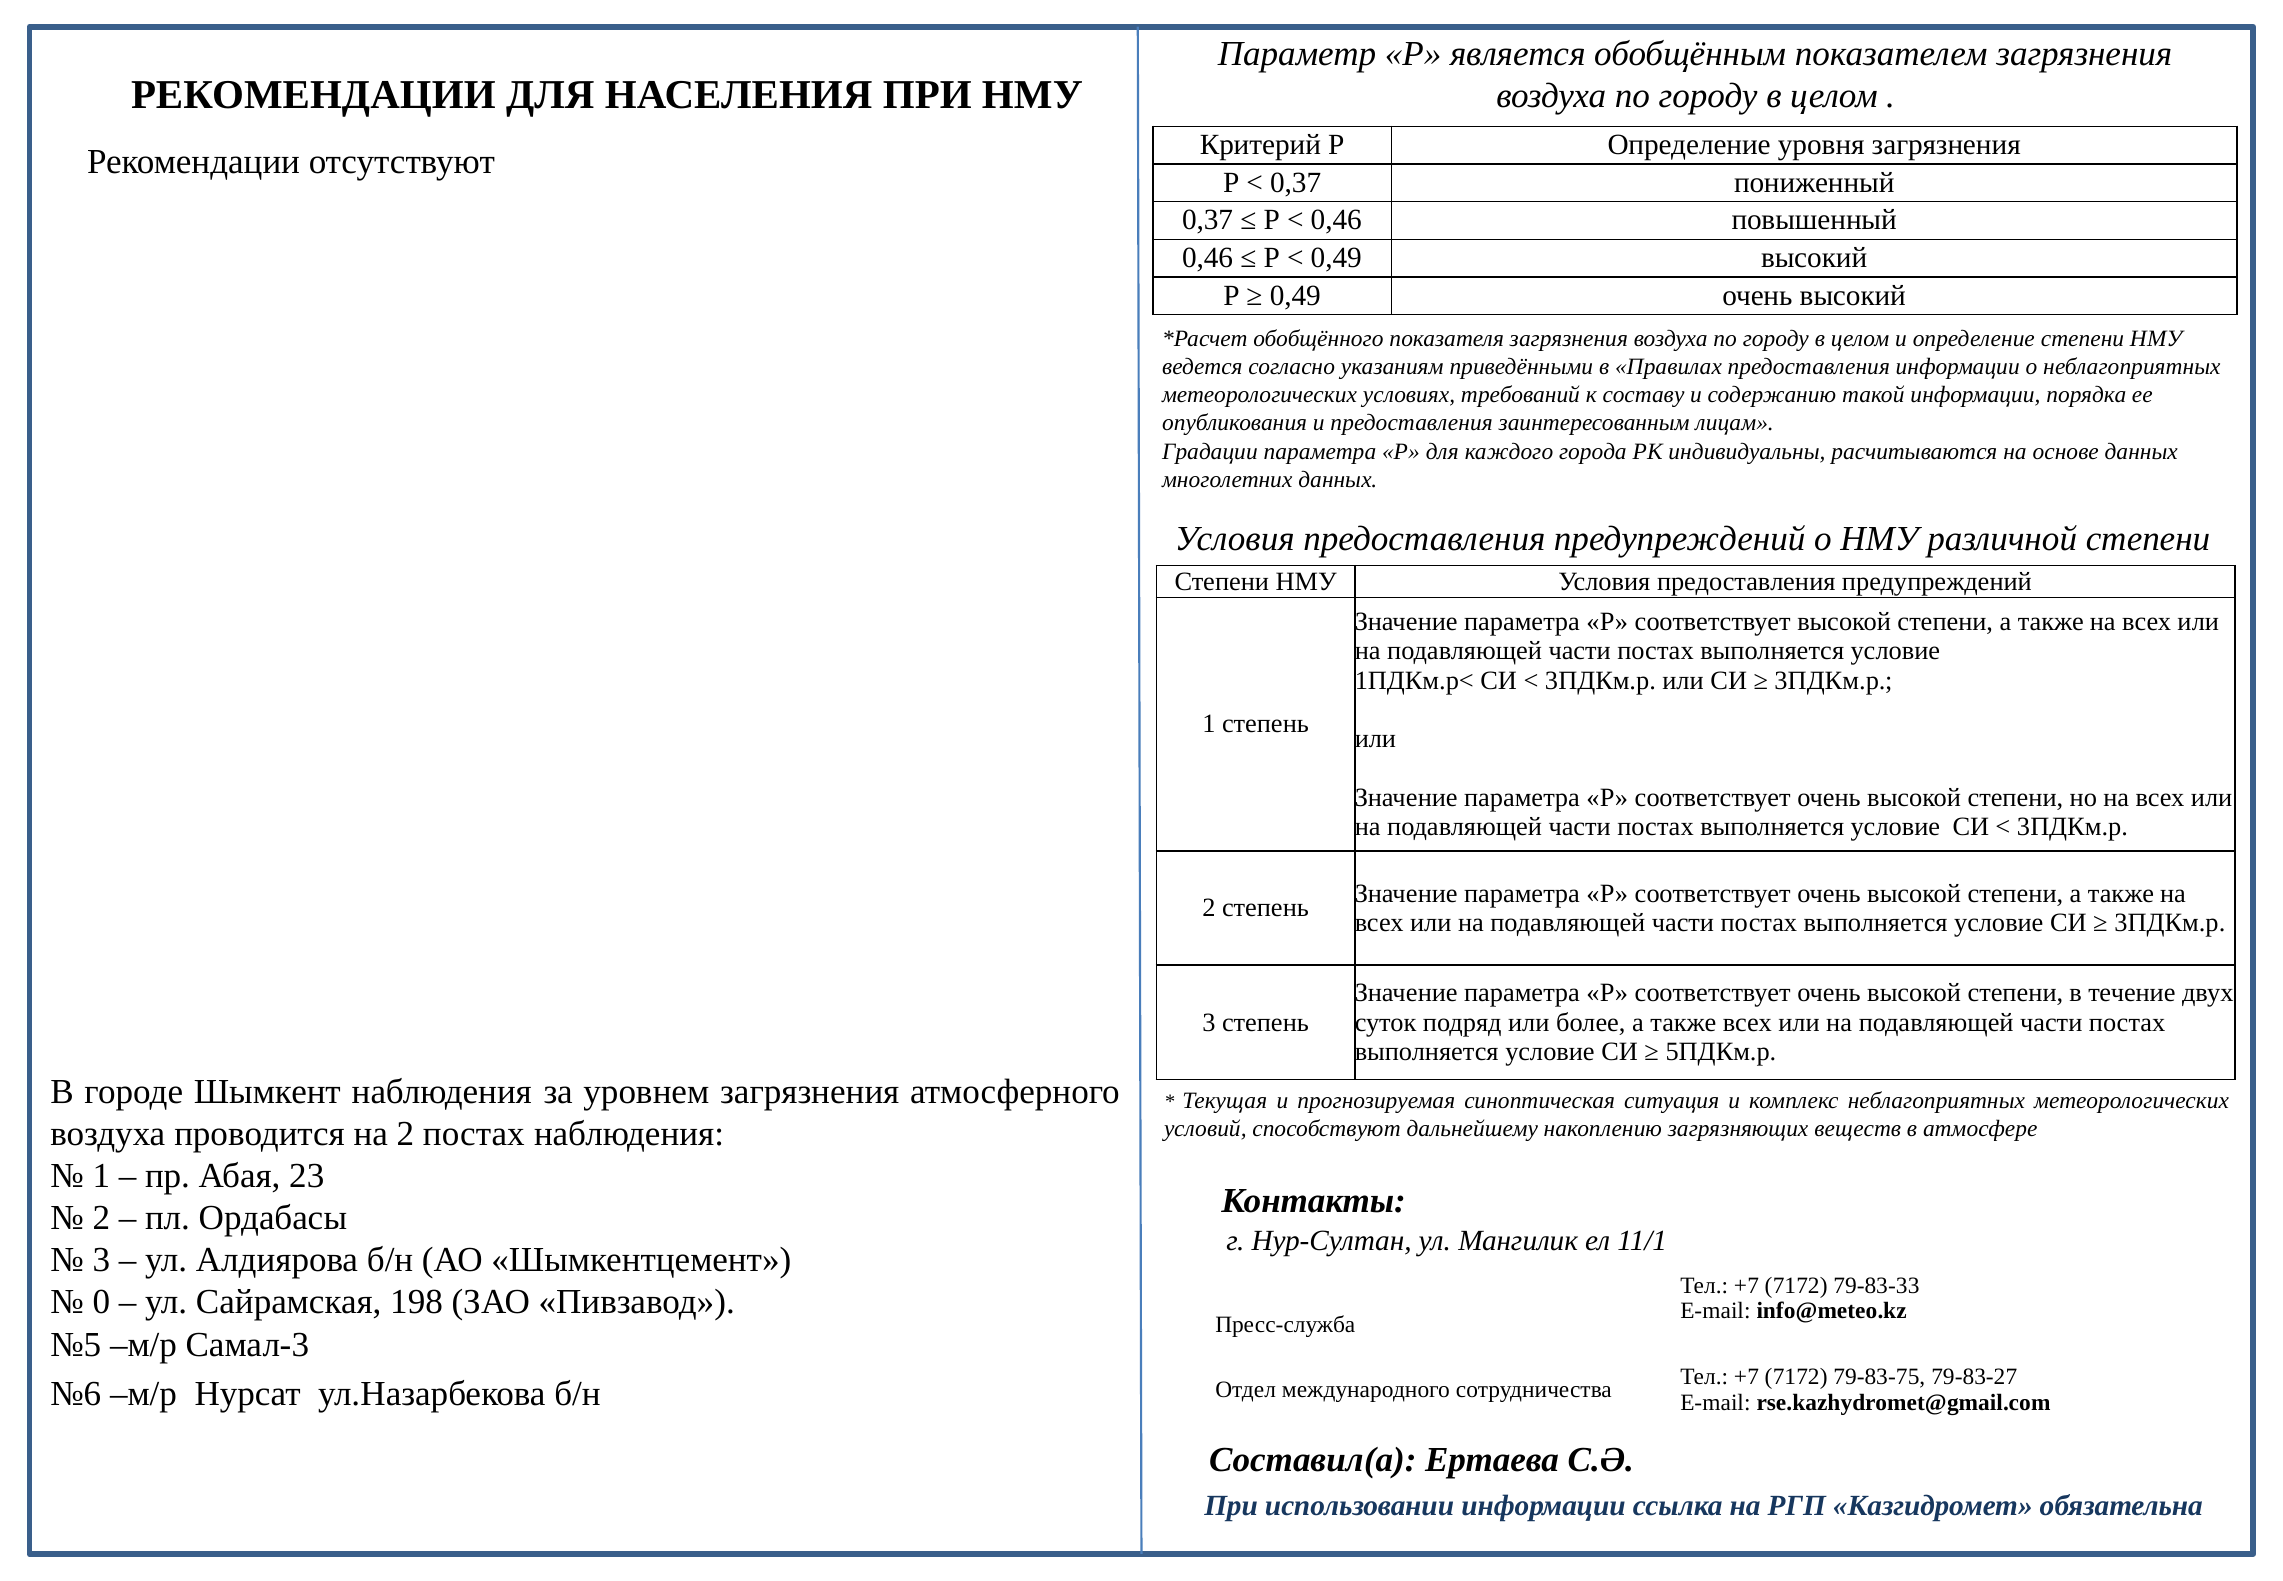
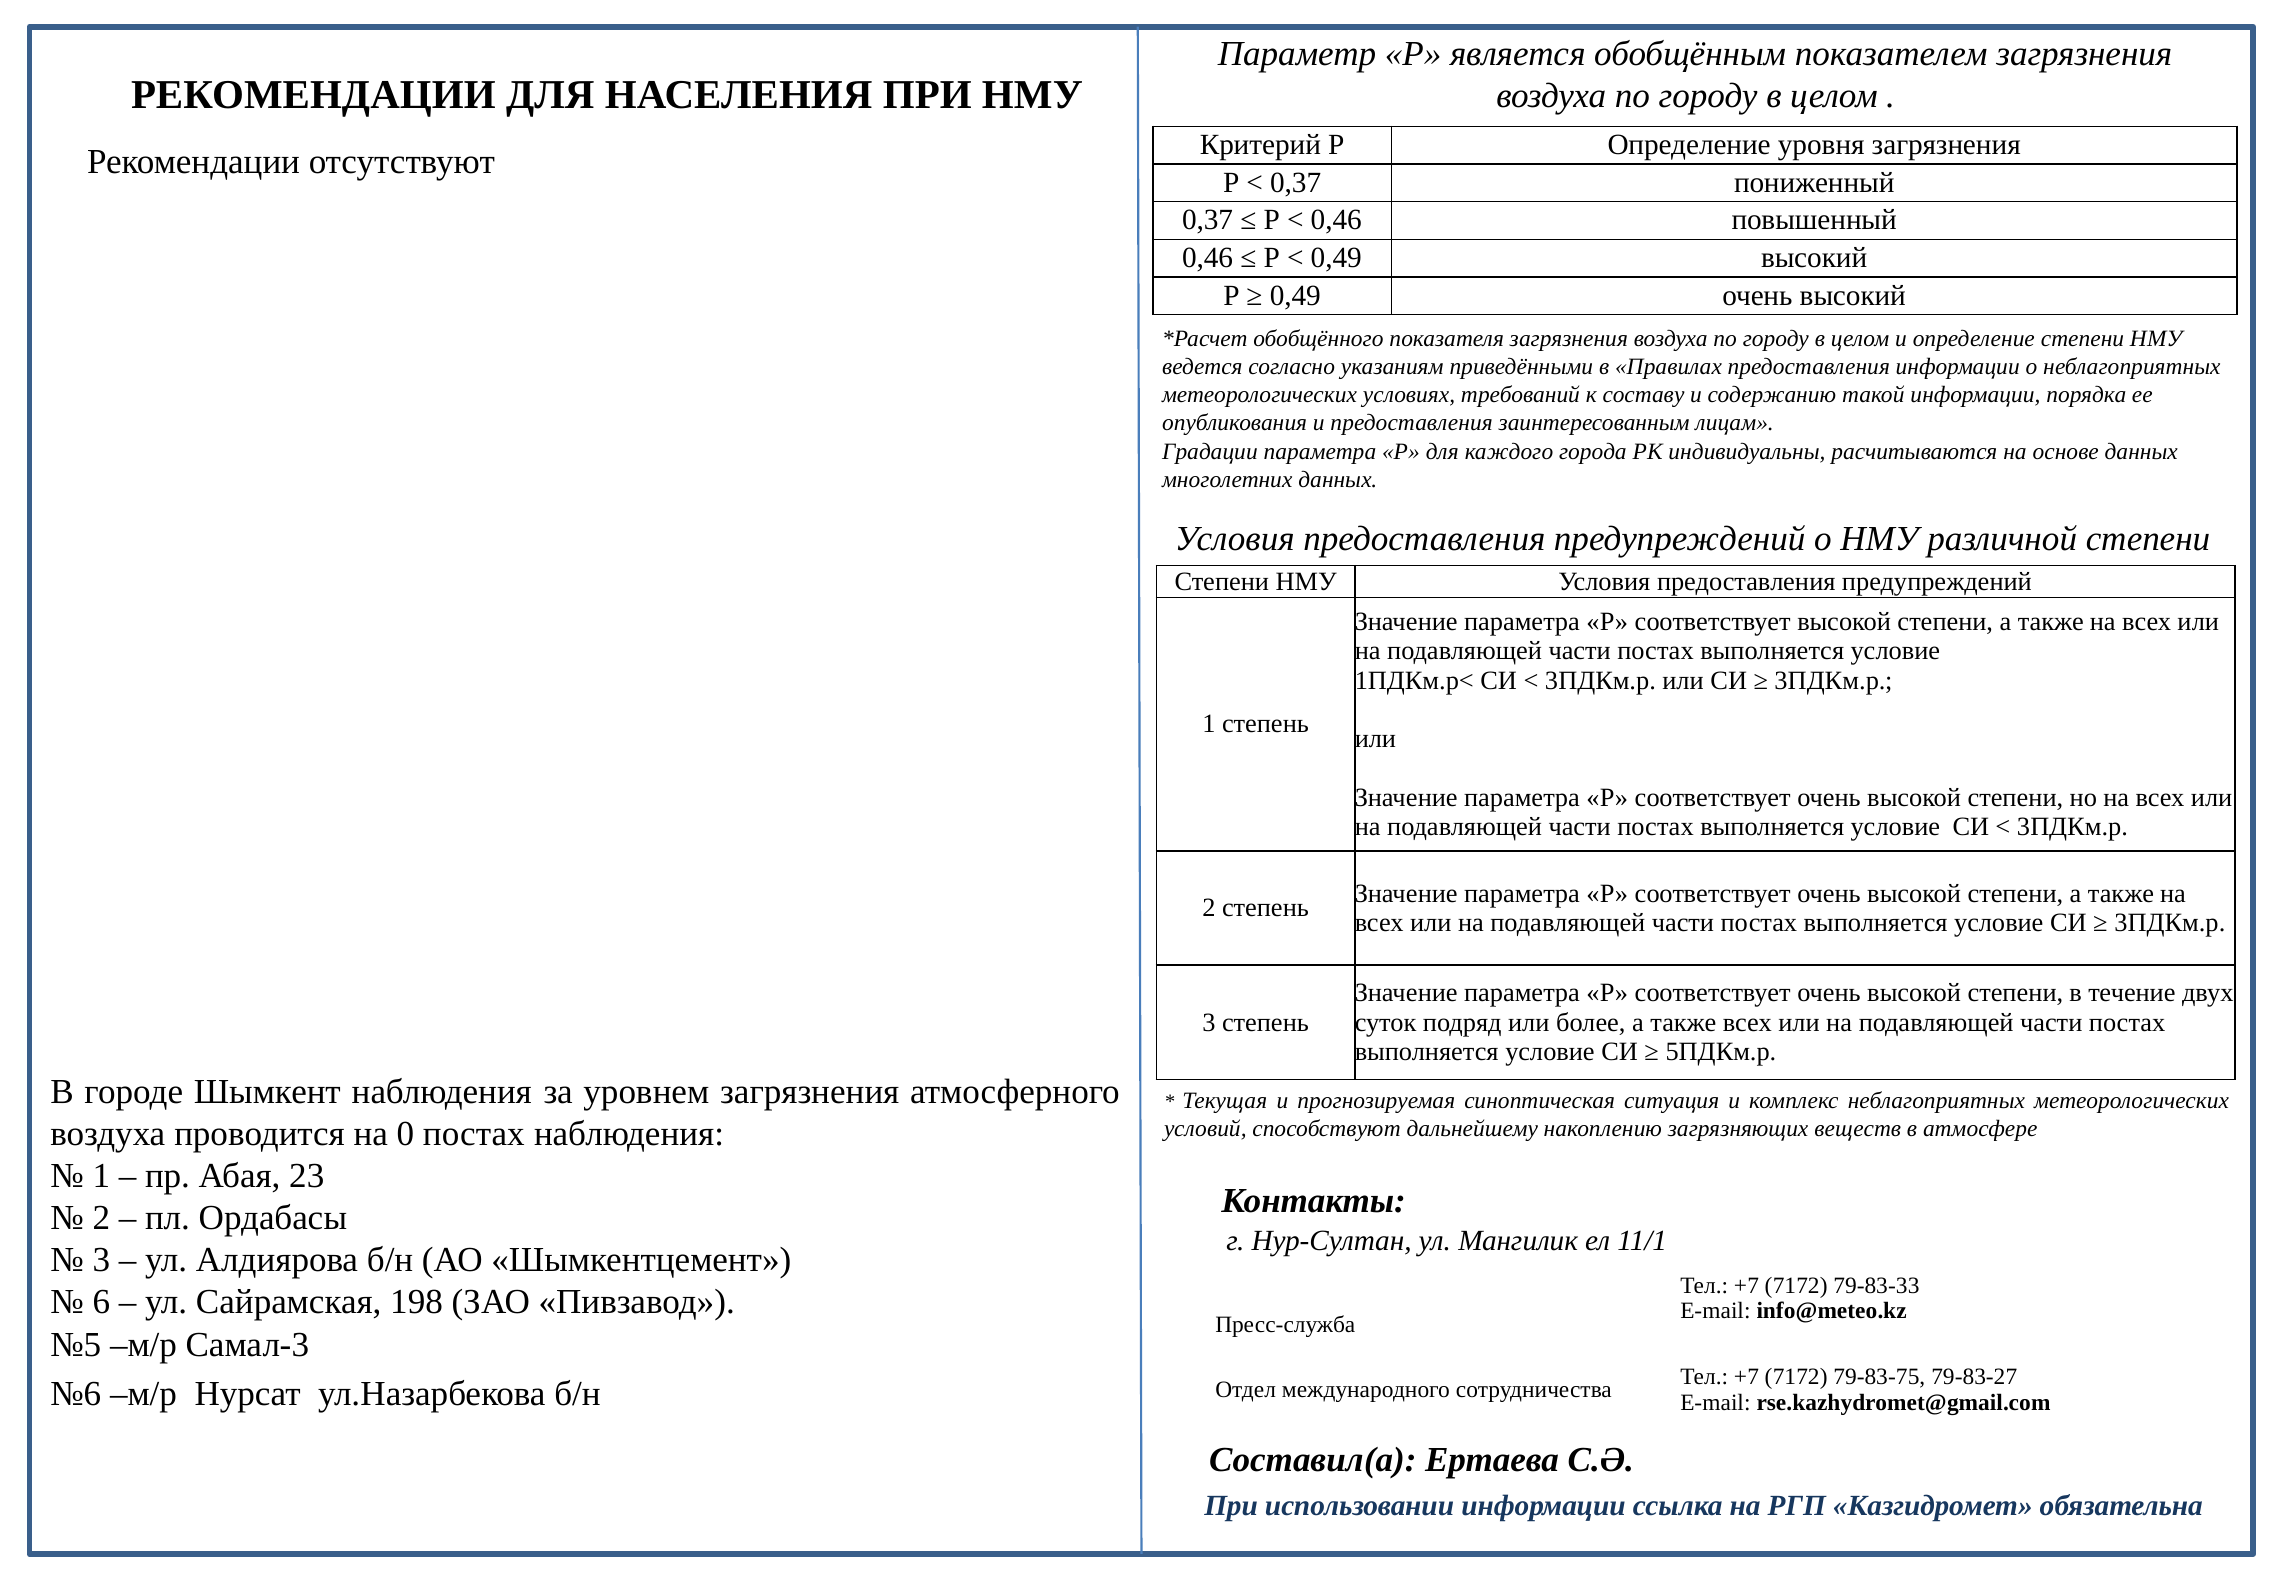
на 2: 2 -> 0 (405, 1133)
0: 0 -> 6 (101, 1302)
